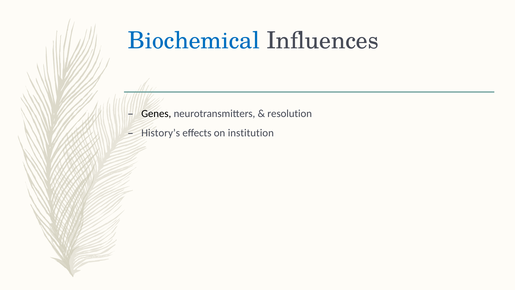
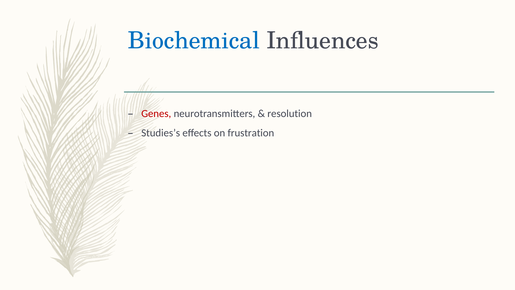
Genes colour: black -> red (156, 114)
History’s: History’s -> Studies’s (161, 133)
institution: institution -> frustration (251, 133)
